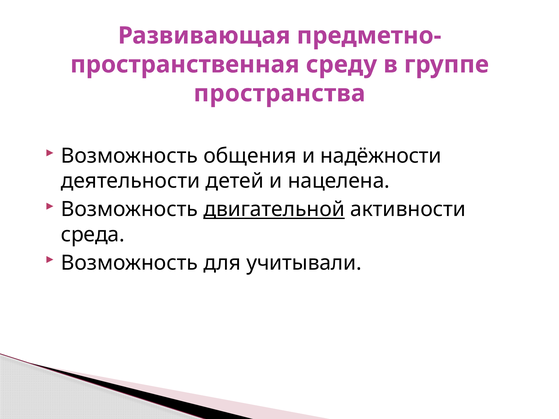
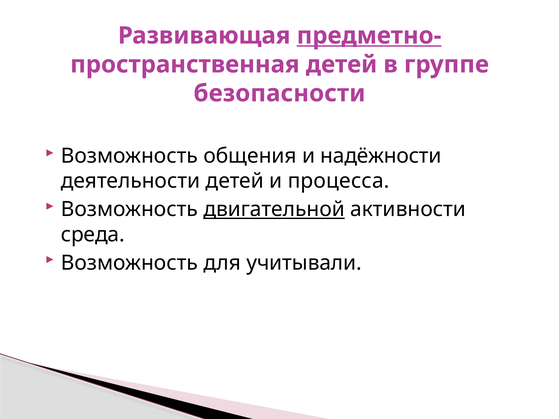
предметно- underline: none -> present (369, 36)
пространственная среду: среду -> детей (342, 65)
пространства: пространства -> безопасности (279, 93)
нацелена: нацелена -> процесса (339, 181)
